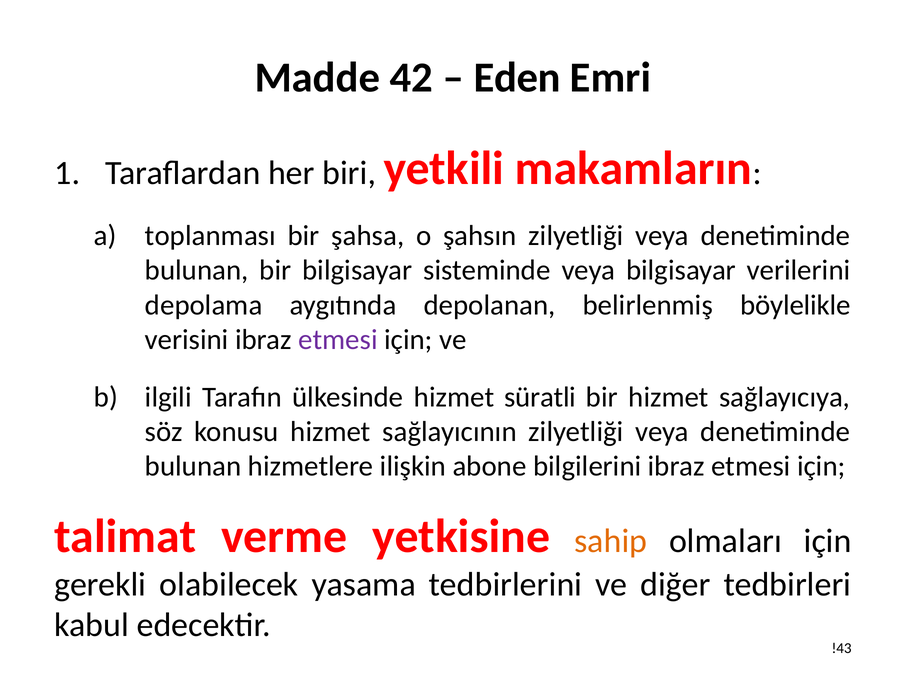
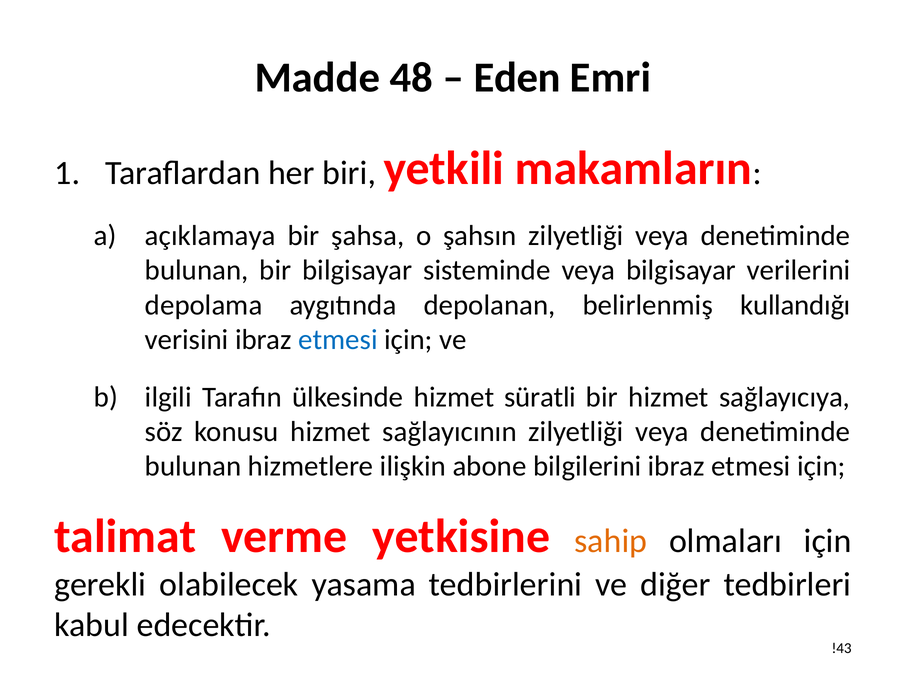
42: 42 -> 48 (411, 78)
toplanması: toplanması -> açıklamaya (210, 236)
böylelikle: böylelikle -> kullandığı (795, 305)
etmesi colour: purple -> blue (338, 340)
